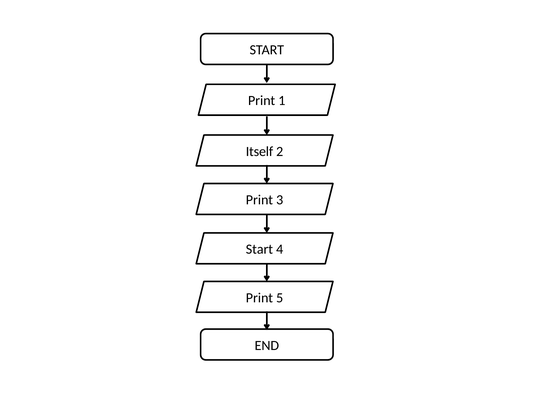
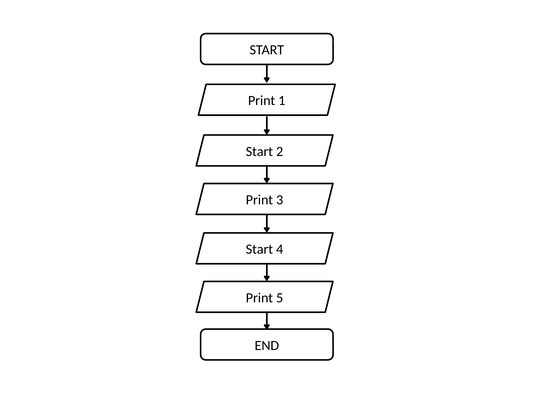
Itself: Itself -> Start (259, 151)
